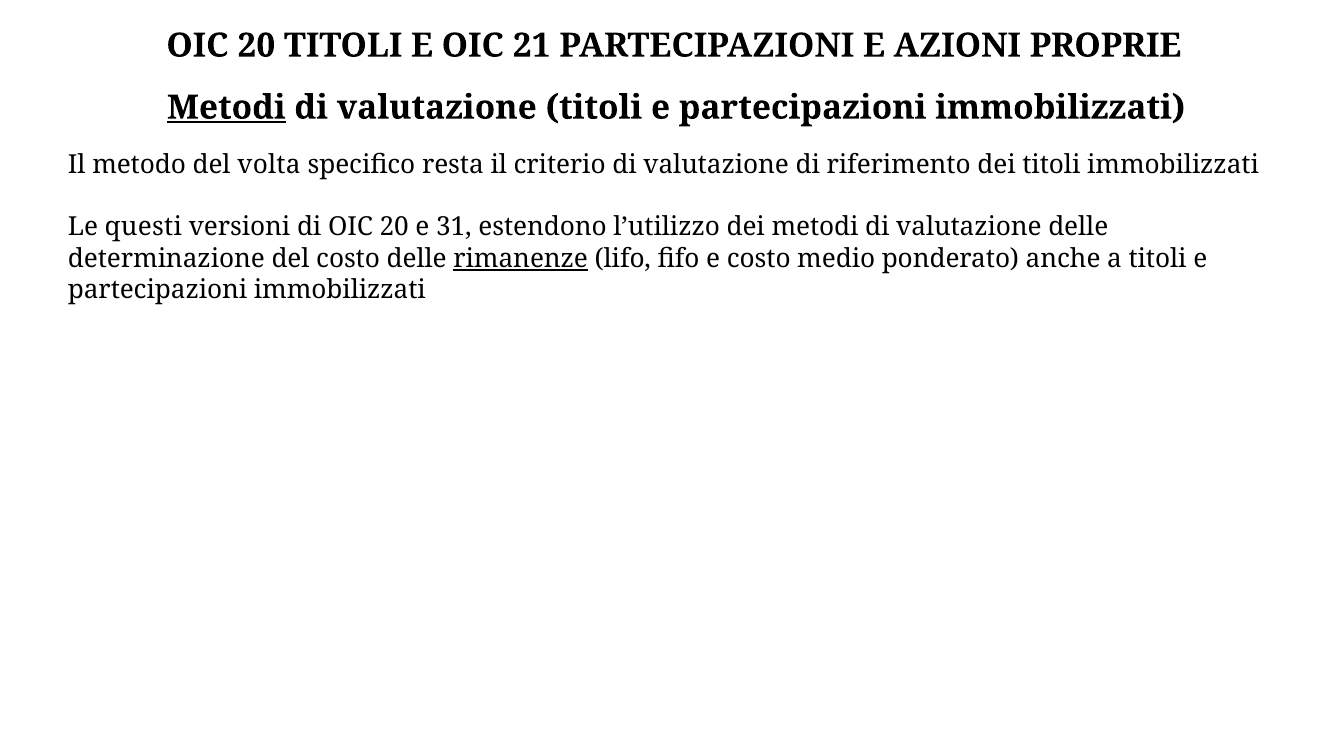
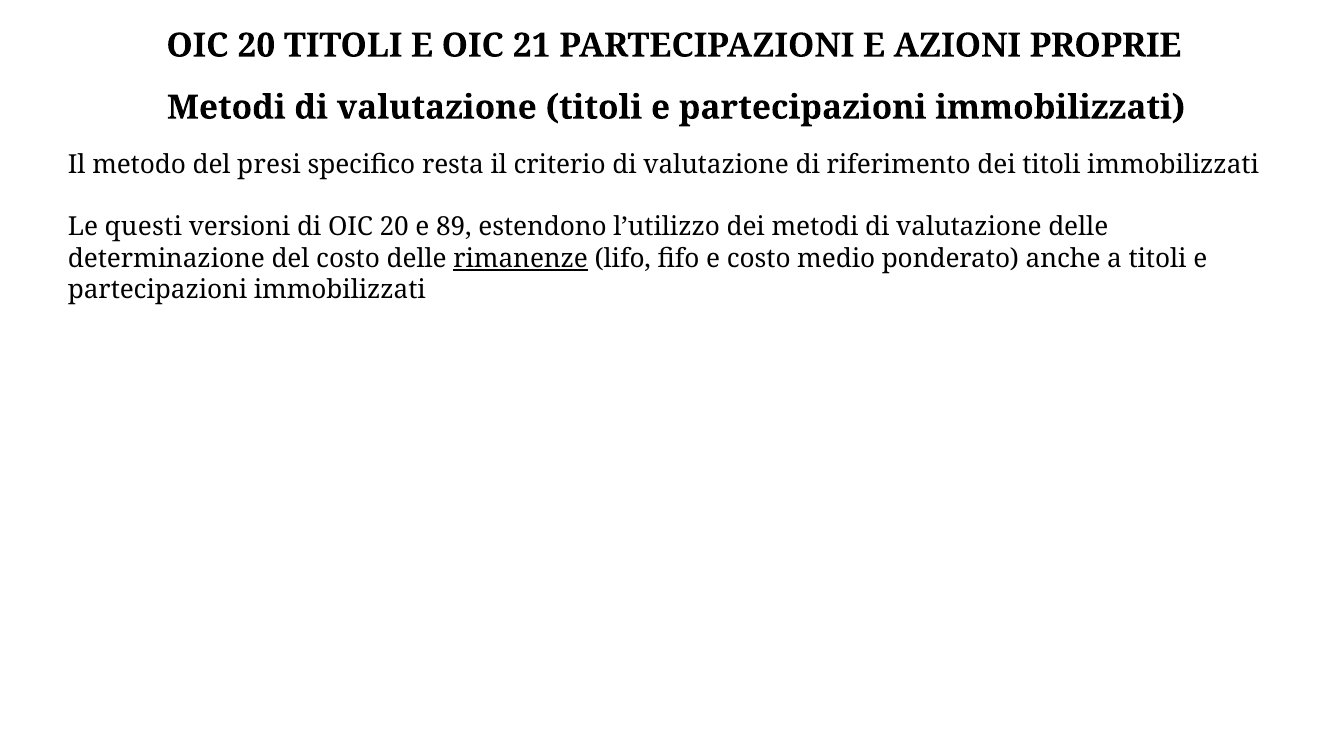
Metodi underline: present -> none (226, 108)
volta: volta -> presi (269, 165)
31: 31 -> 89 (454, 227)
